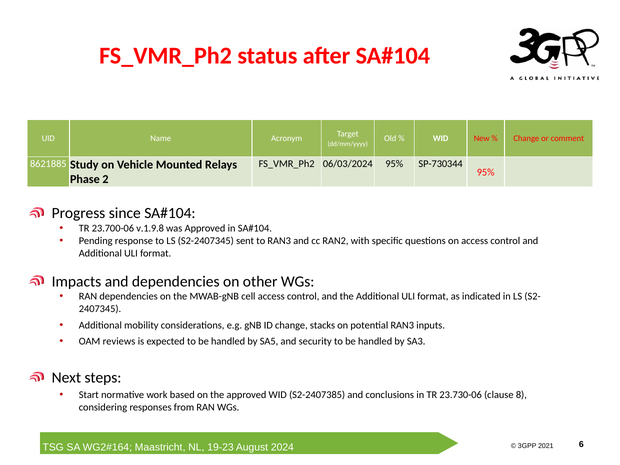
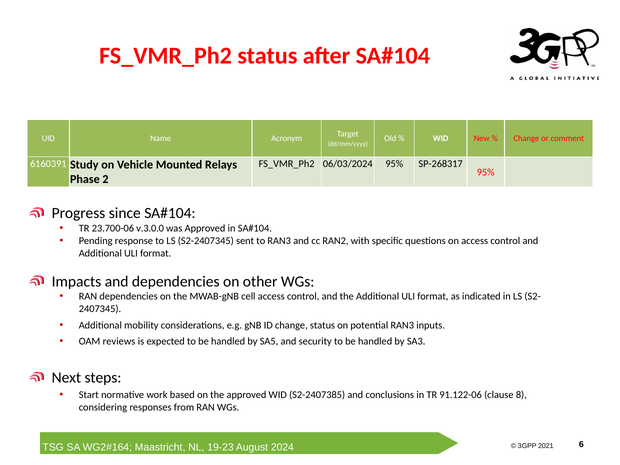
8621885: 8621885 -> 6160391 (48, 164)
SP-730344: SP-730344 -> SP-268317 (441, 164)
v.1.9.8: v.1.9.8 -> v.3.0.0 (150, 228)
change stacks: stacks -> status (323, 325)
23.730-06: 23.730-06 -> 91.122-06 (461, 395)
